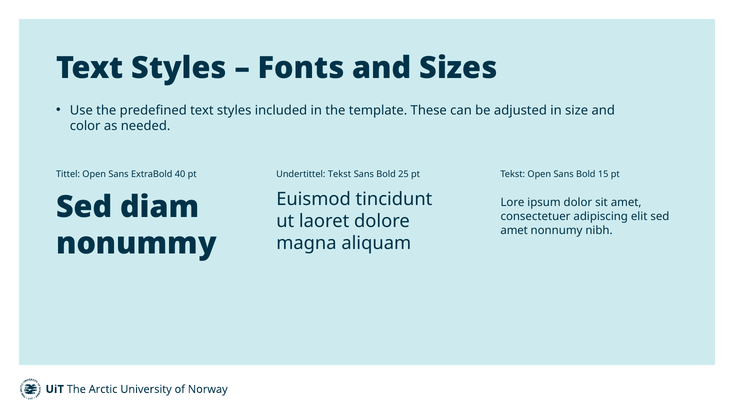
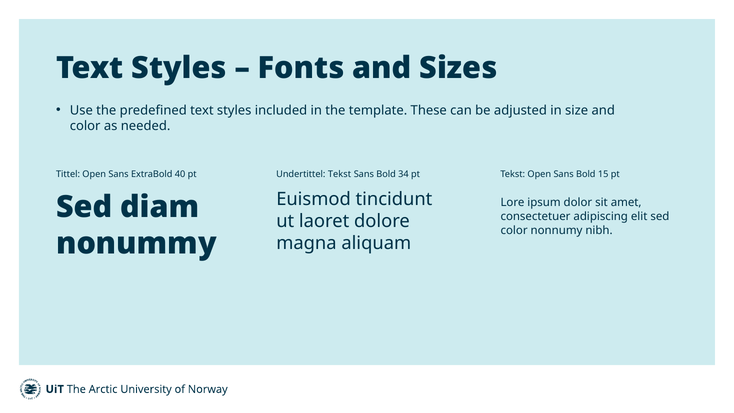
25: 25 -> 34 (403, 174)
amet: amet -> color (514, 230)
